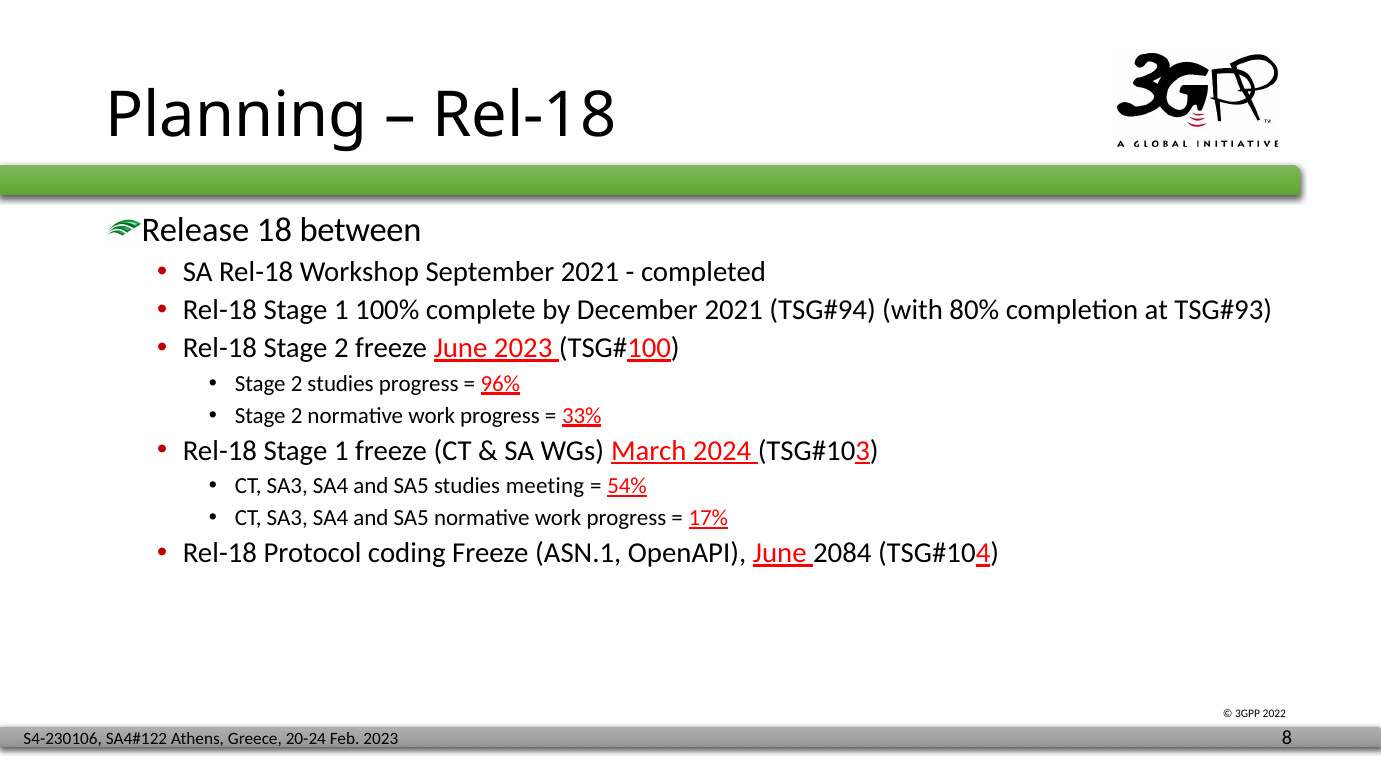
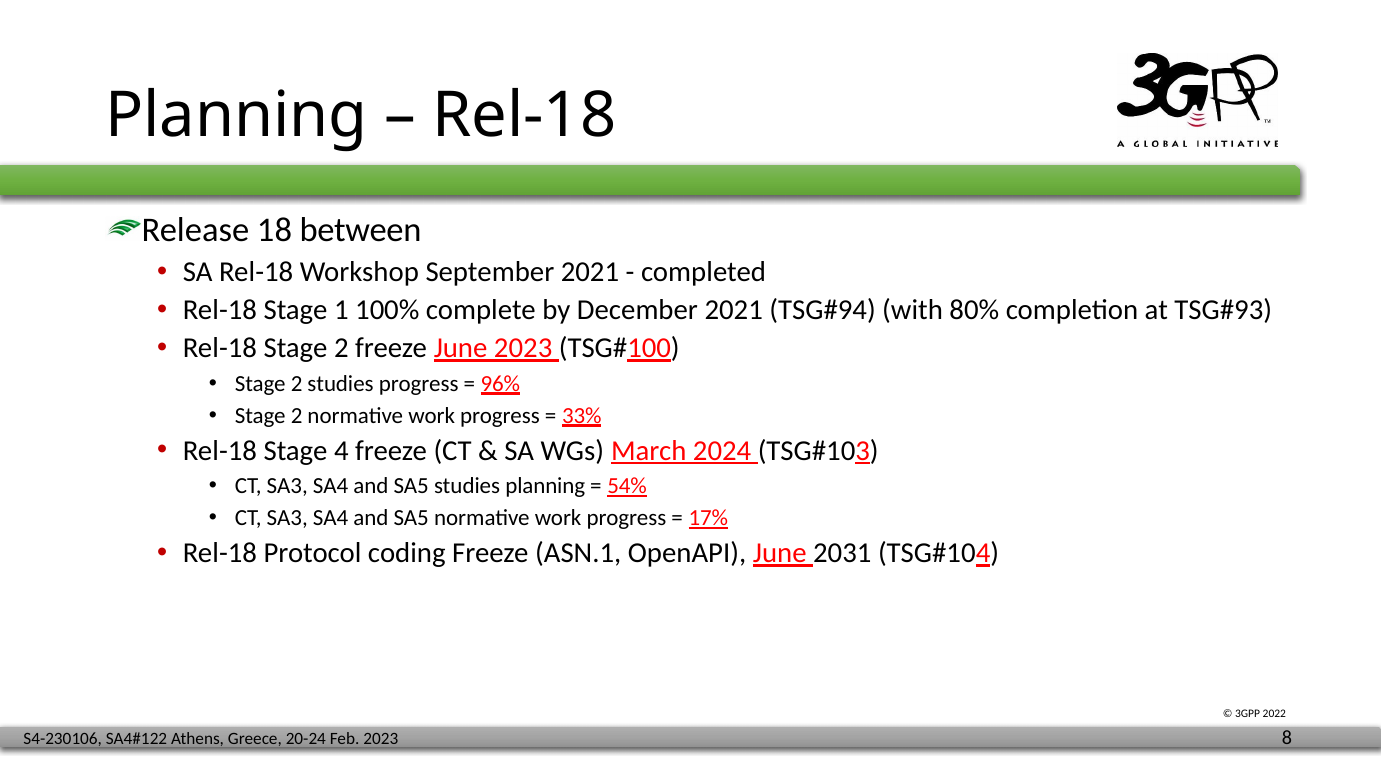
1: 1 -> 4 (341, 451)
studies meeting: meeting -> planning (545, 486)
2084: 2084 -> 2031 (842, 553)
